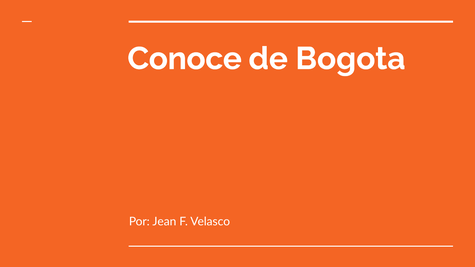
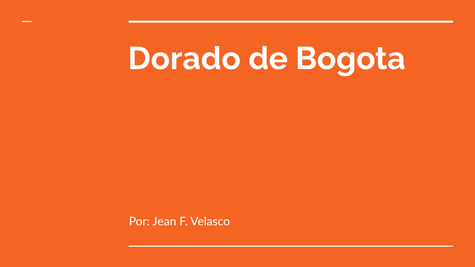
Conoce: Conoce -> Dorado (184, 59)
